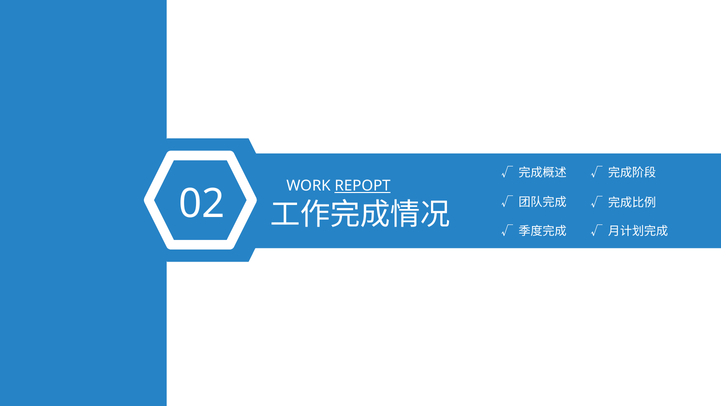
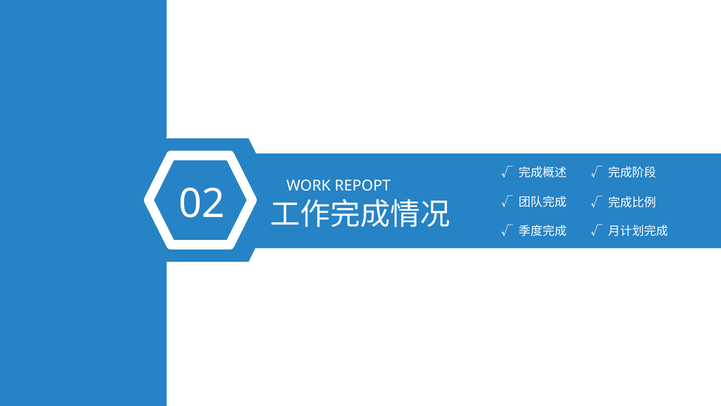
REPOPT underline: present -> none (363, 186)
